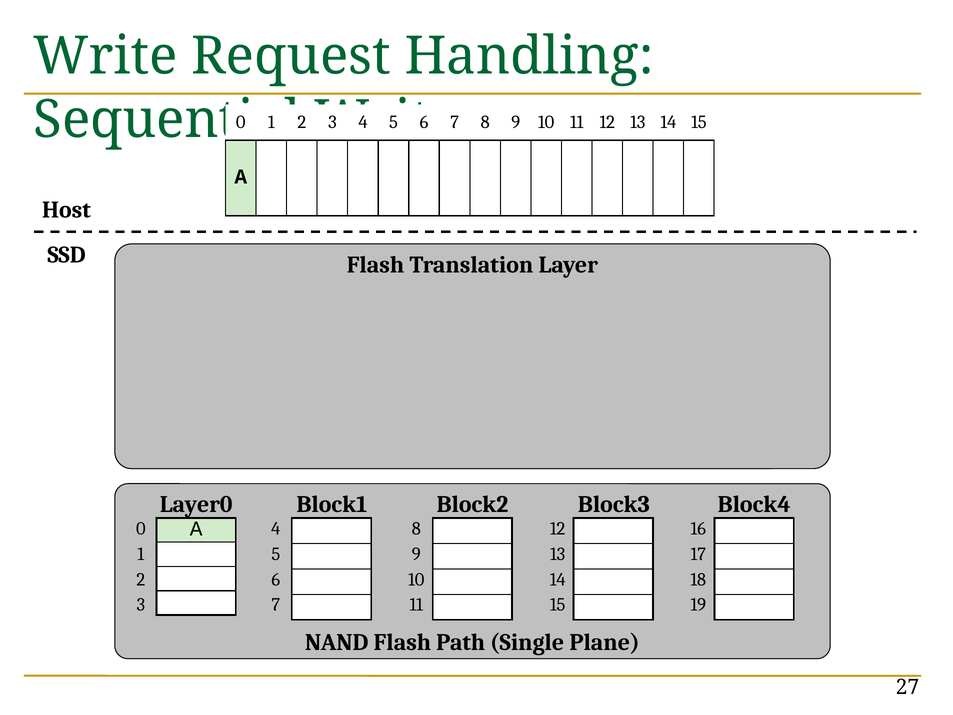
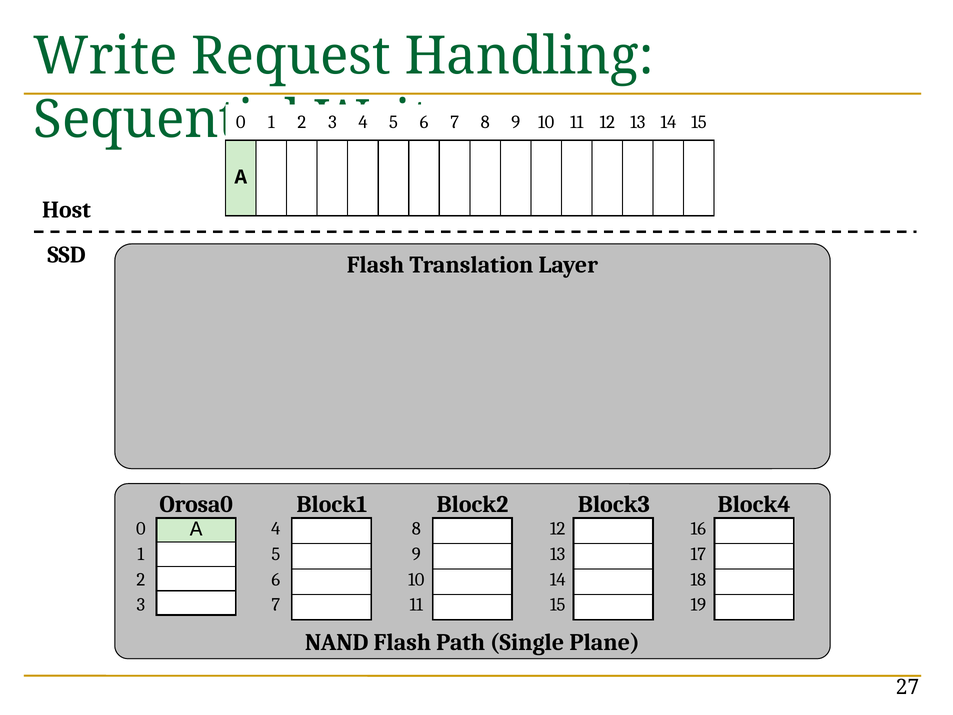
Layer0: Layer0 -> Orosa0 (196, 504)
